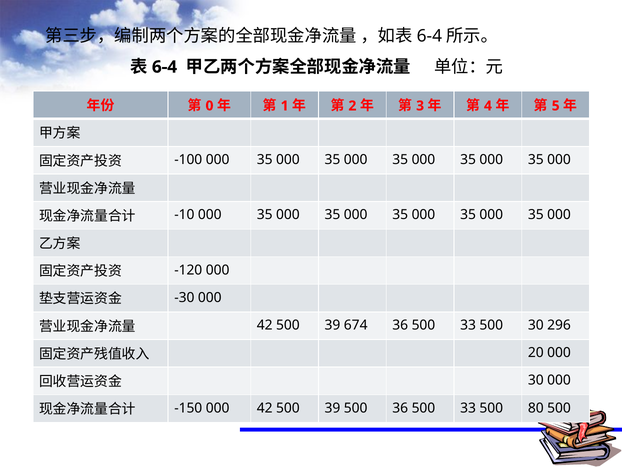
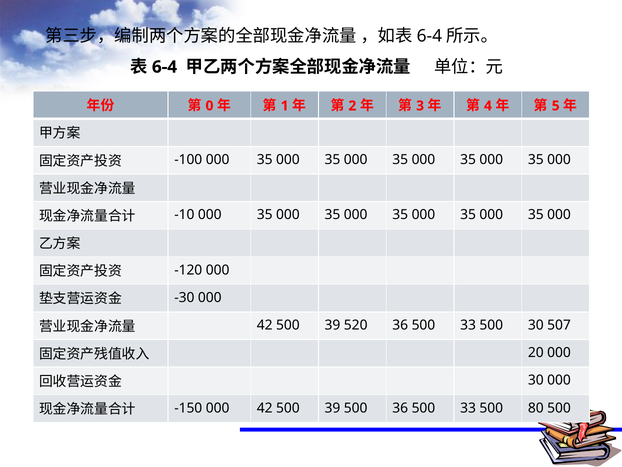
674: 674 -> 520 (356, 325)
296: 296 -> 507 (559, 325)
